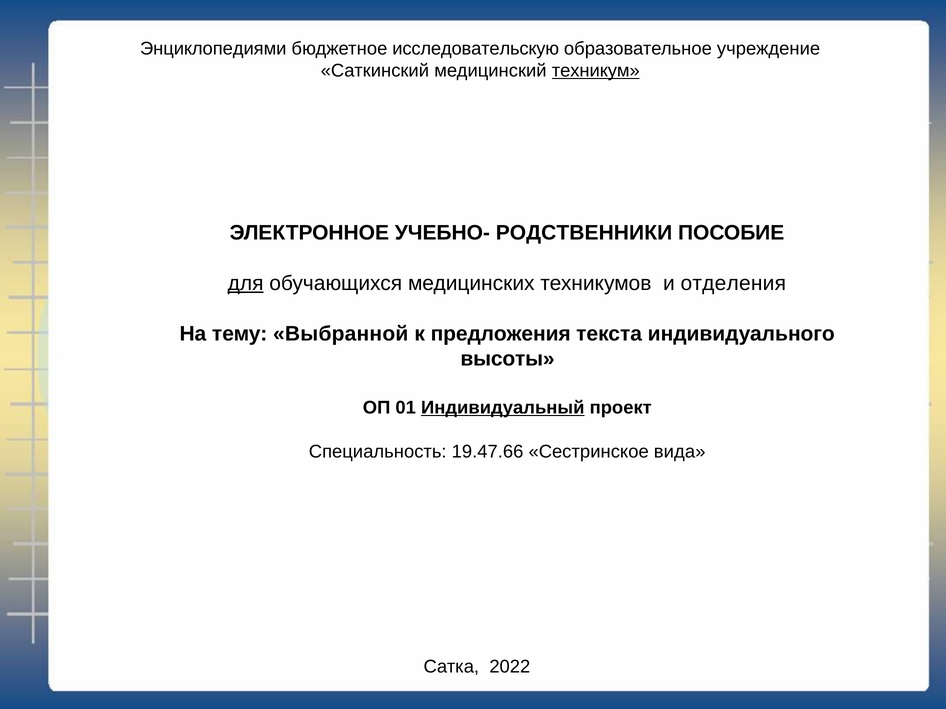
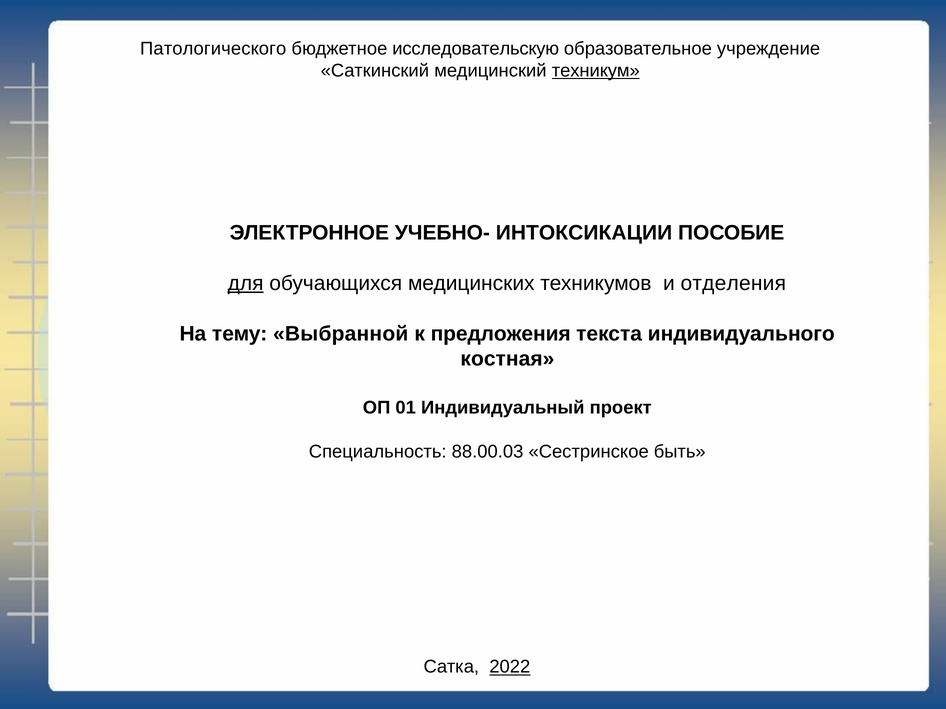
Энциклопедиями: Энциклопедиями -> Патологического (213, 48)
РОДСТВЕННИКИ: РОДСТВЕННИКИ -> ИНТОКСИКАЦИИ (584, 233)
высоты: высоты -> костная (507, 359)
Индивидуальный underline: present -> none (503, 408)
19.47.66: 19.47.66 -> 88.00.03 (488, 452)
вида: вида -> быть (680, 452)
2022 underline: none -> present (510, 667)
